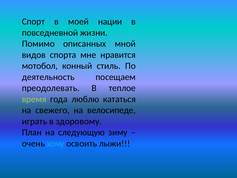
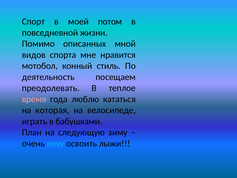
нации: нации -> потом (110, 22)
время colour: light green -> pink (34, 99)
свежего: свежего -> которая (52, 110)
здоровому: здоровому -> бабушками (79, 121)
